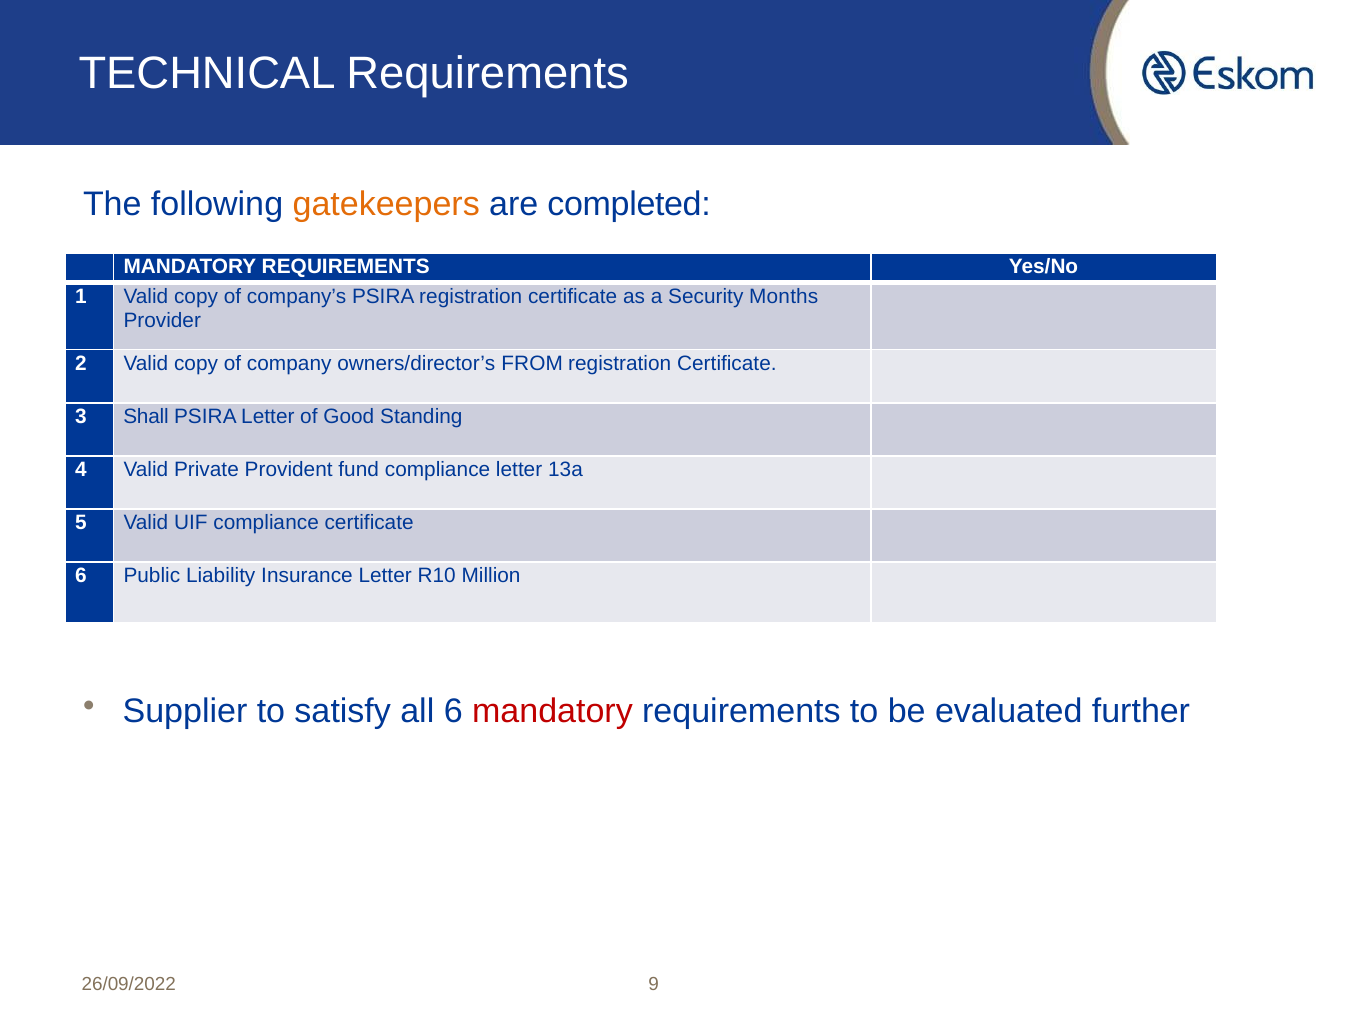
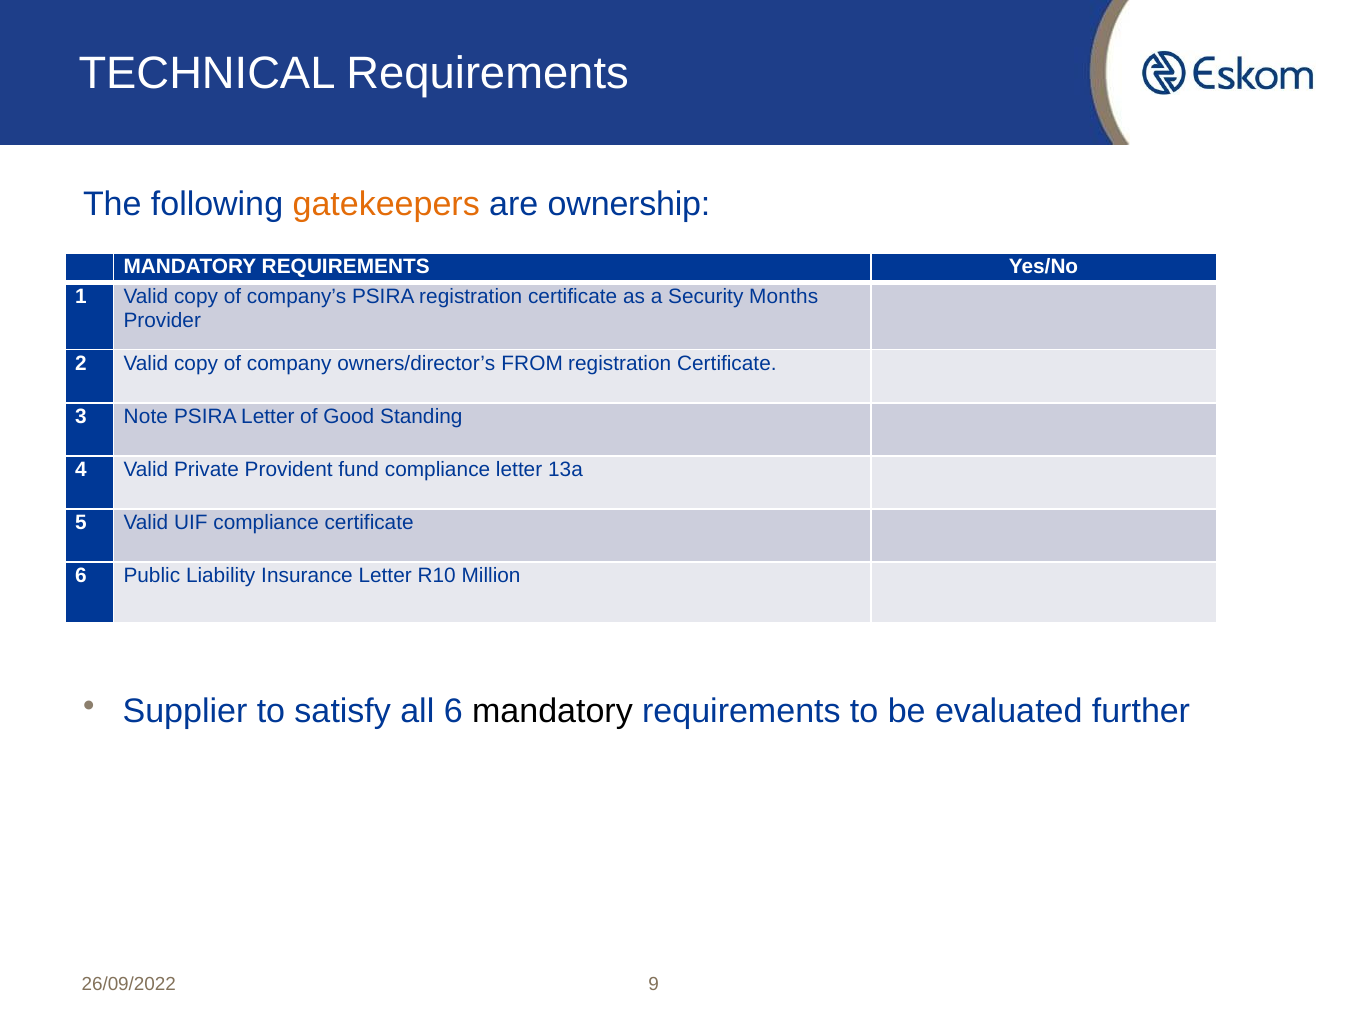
completed: completed -> ownership (629, 204)
Shall: Shall -> Note (146, 417)
mandatory colour: red -> black (552, 711)
